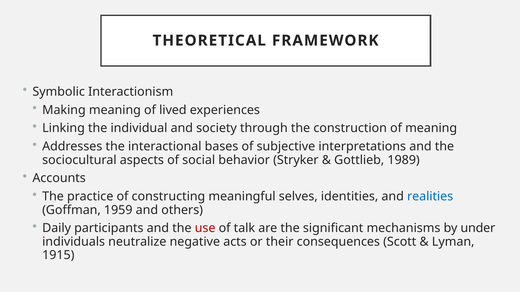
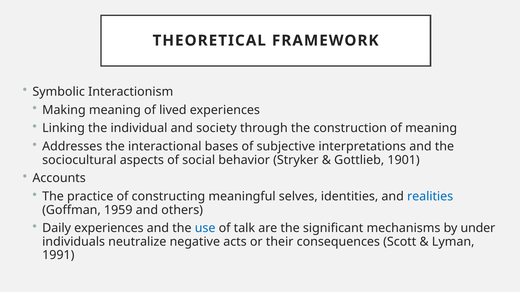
1989: 1989 -> 1901 (404, 160)
Daily participants: participants -> experiences (109, 229)
use colour: red -> blue (205, 229)
1915: 1915 -> 1991 (58, 255)
